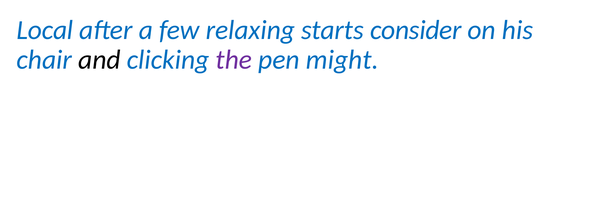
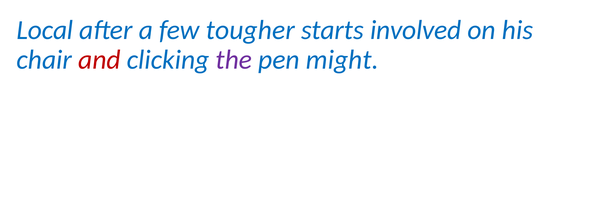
relaxing: relaxing -> tougher (250, 30)
consider: consider -> involved (416, 30)
and colour: black -> red (99, 60)
